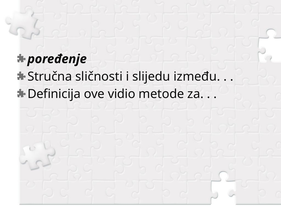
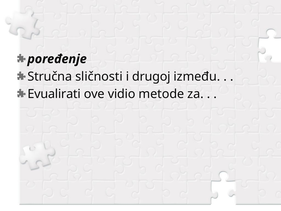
slijedu: slijedu -> drugoj (151, 76)
Definicija: Definicija -> Evualirati (54, 94)
